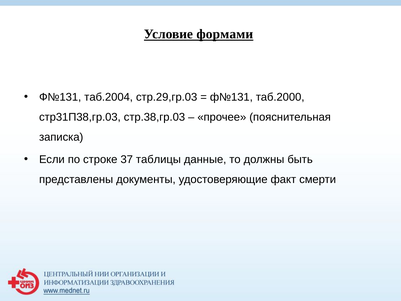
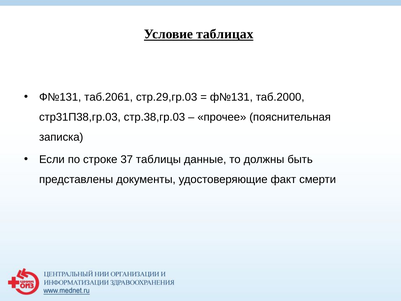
формами: формами -> таблицах (225, 34)
таб.2004: таб.2004 -> таб.2061 (109, 97)
